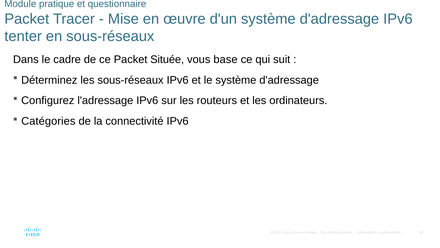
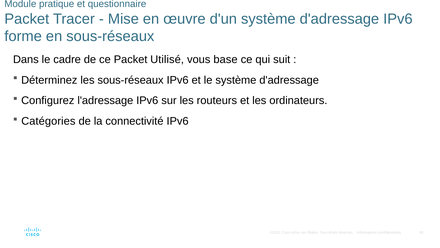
tenter: tenter -> forme (23, 36)
Située: Située -> Utilisé (167, 59)
